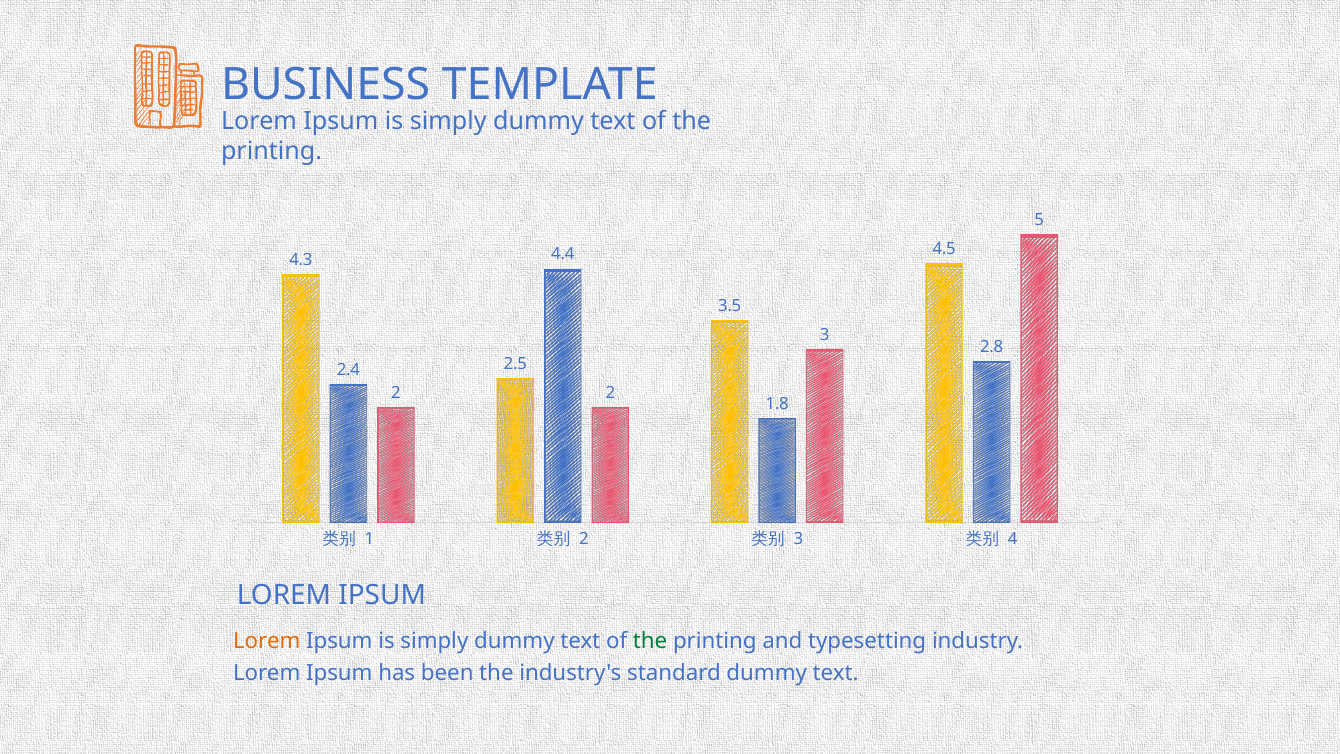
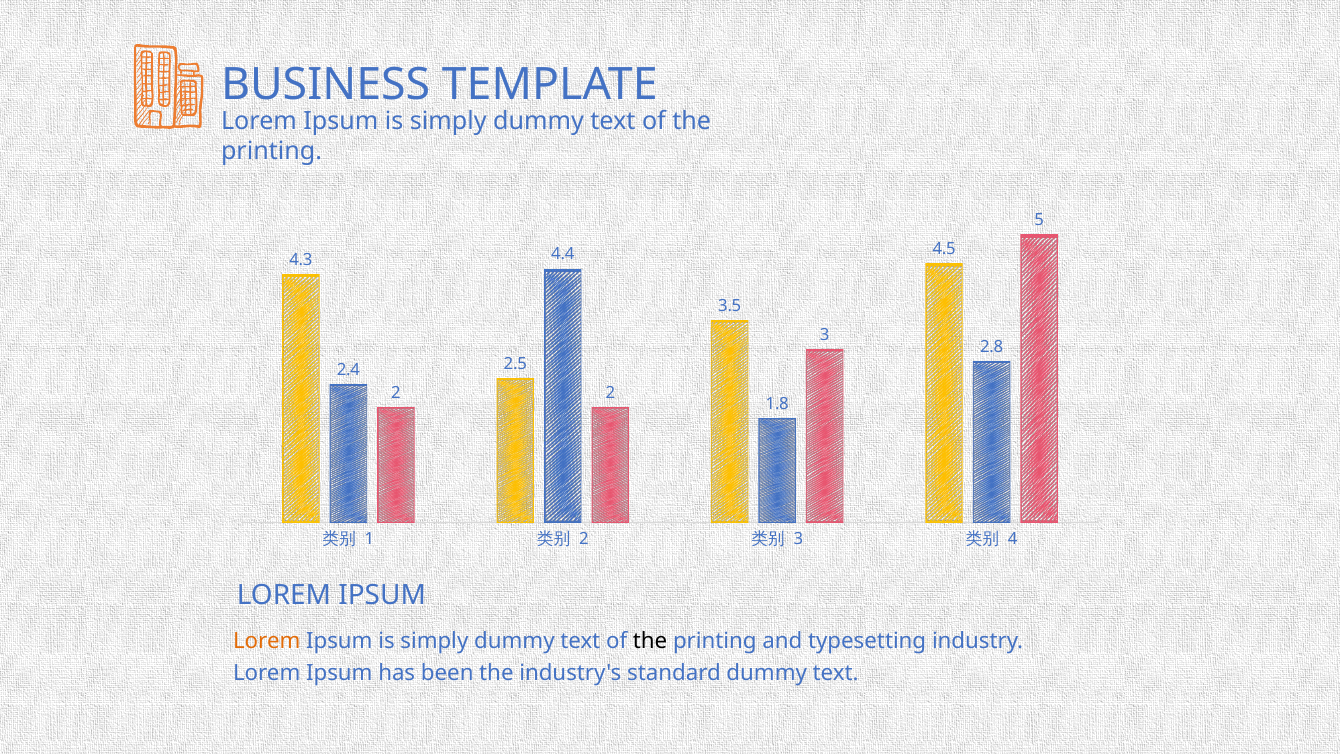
the colour: green -> black (650, 640)
